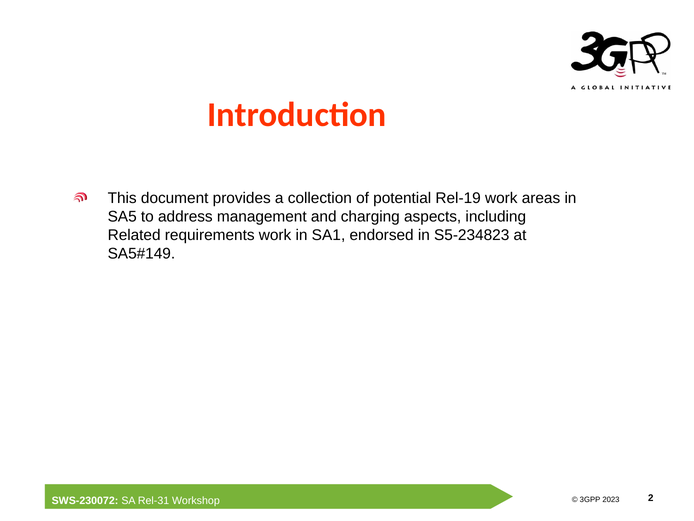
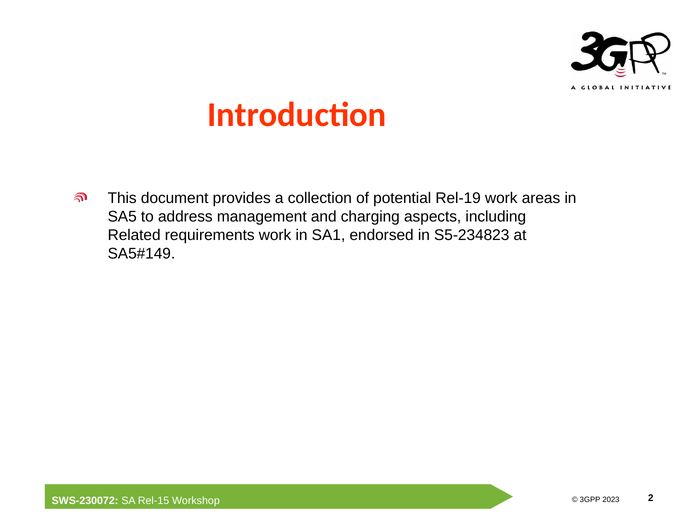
Rel-31: Rel-31 -> Rel-15 (154, 500)
